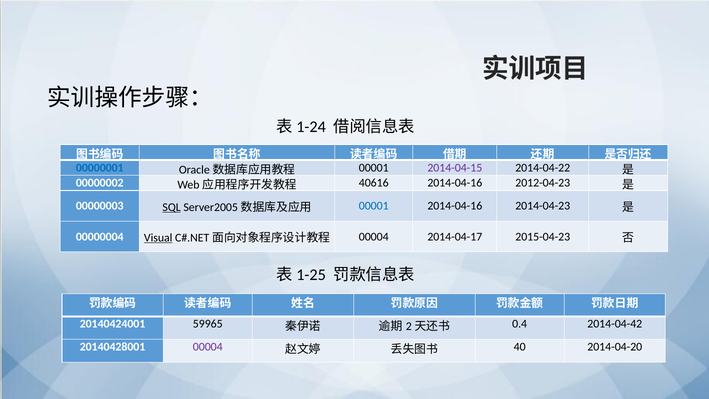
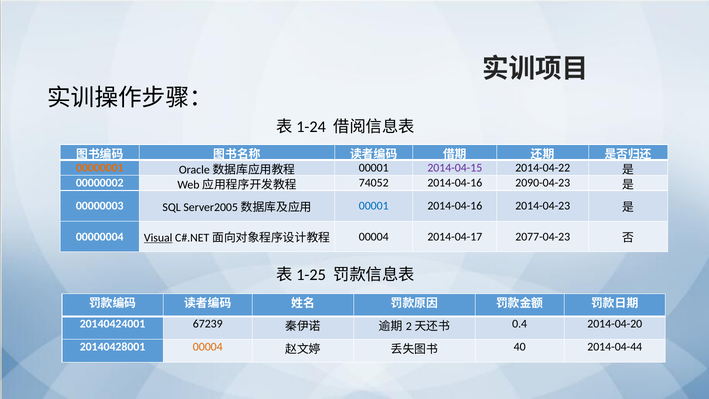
00000001 colour: blue -> orange (100, 168)
40616: 40616 -> 74052 (374, 183)
2012-04-23: 2012-04-23 -> 2090-04-23 (543, 183)
SQL underline: present -> none (172, 207)
2015-04-23: 2015-04-23 -> 2077-04-23 (543, 237)
59965: 59965 -> 67239 (208, 324)
2014-04-42: 2014-04-42 -> 2014-04-20 (615, 324)
00004 colour: purple -> orange (208, 347)
2014-04-20: 2014-04-20 -> 2014-04-44 (615, 347)
